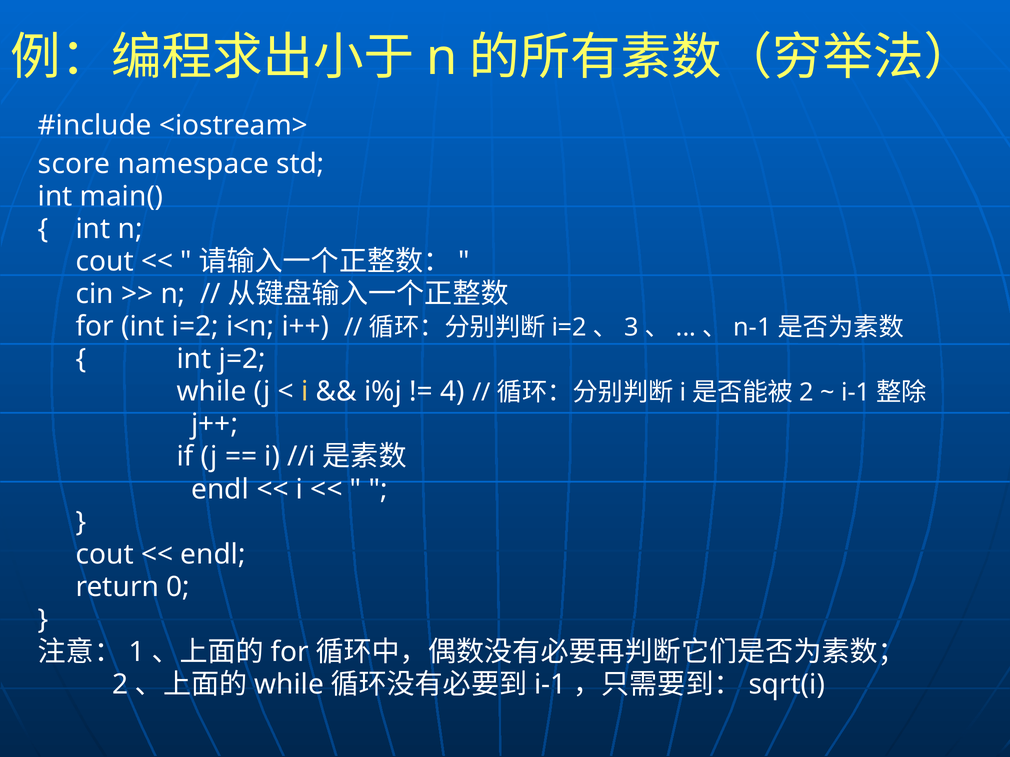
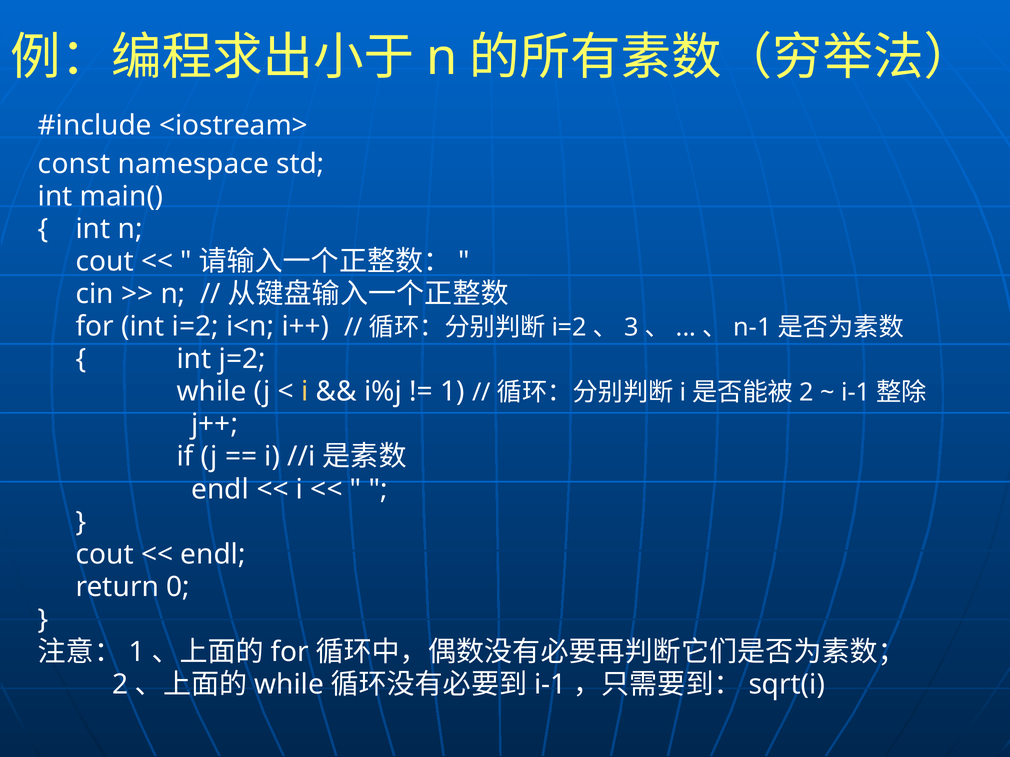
score: score -> const (74, 164)
4: 4 -> 1 (453, 392)
